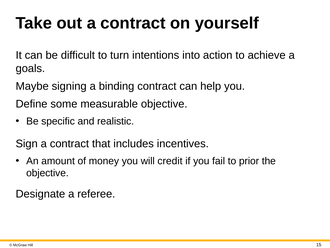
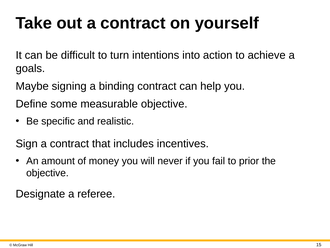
credit: credit -> never (170, 161)
